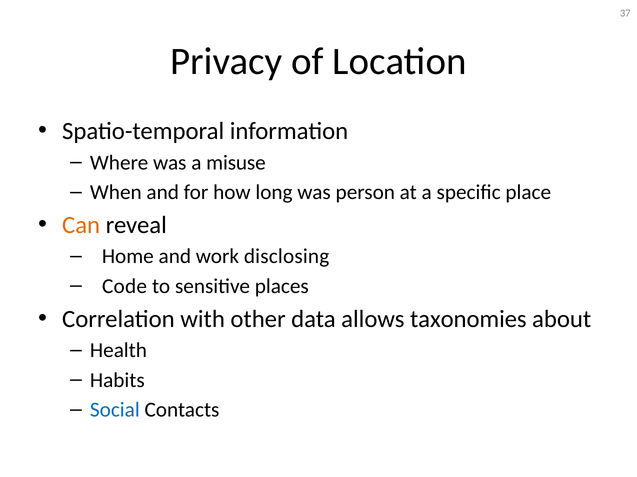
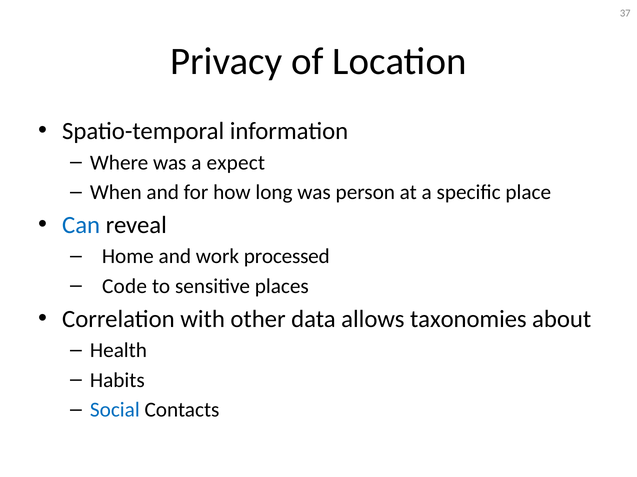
misuse: misuse -> expect (236, 163)
Can colour: orange -> blue (81, 225)
disclosing: disclosing -> processed (287, 257)
